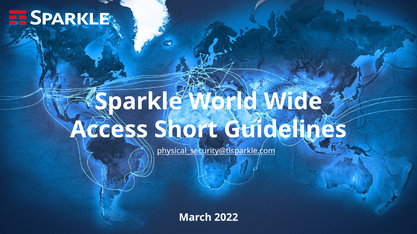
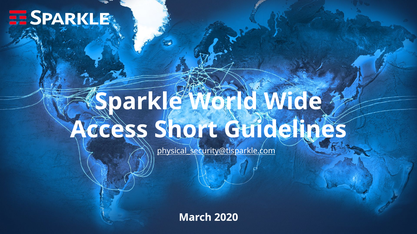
2022: 2022 -> 2020 (226, 218)
